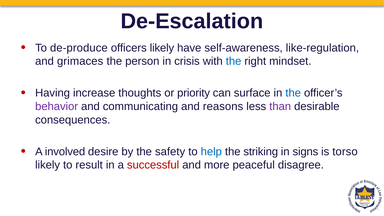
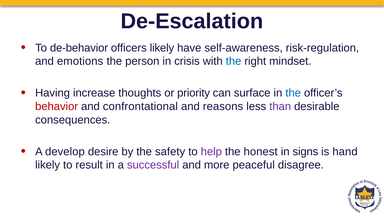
de-produce: de-produce -> de-behavior (79, 48)
like-regulation: like-regulation -> risk-regulation (322, 48)
grimaces: grimaces -> emotions (80, 61)
behavior colour: purple -> red (57, 106)
communicating: communicating -> confrontational (140, 106)
involved: involved -> develop (65, 152)
help colour: blue -> purple (211, 152)
striking: striking -> honest (261, 152)
torso: torso -> hand (345, 152)
successful colour: red -> purple (153, 165)
